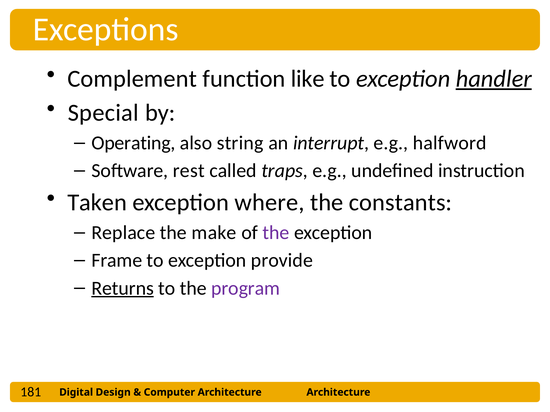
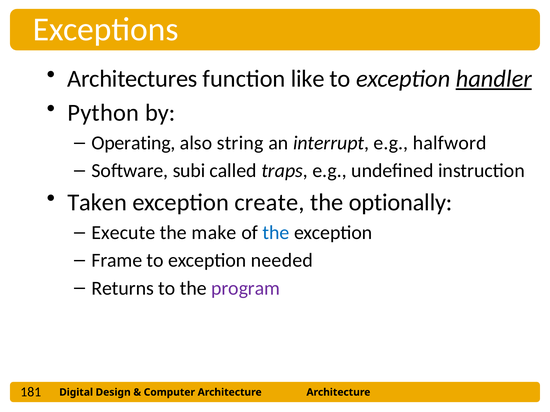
Complement: Complement -> Architectures (132, 79)
Special: Special -> Python (103, 113)
rest: rest -> subi (189, 171)
where: where -> create (269, 203)
constants: constants -> optionally (401, 203)
Replace: Replace -> Execute (123, 233)
the colour: purple -> blue (276, 233)
provide: provide -> needed (282, 261)
Returns underline: present -> none (123, 289)
